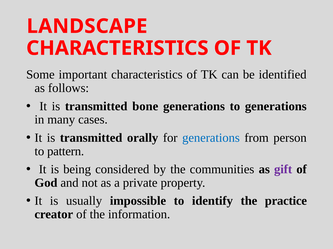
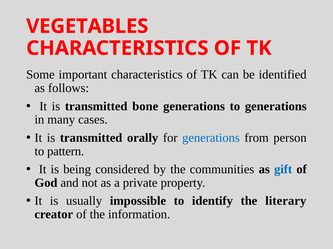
LANDSCAPE: LANDSCAPE -> VEGETABLES (87, 26)
gift colour: purple -> blue (283, 170)
practice: practice -> literary (286, 201)
